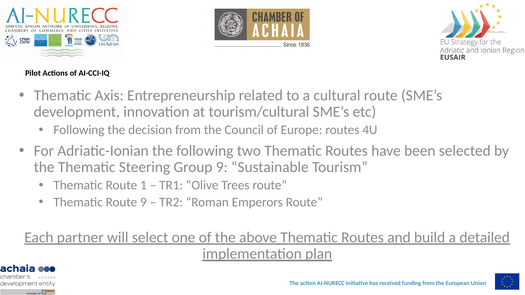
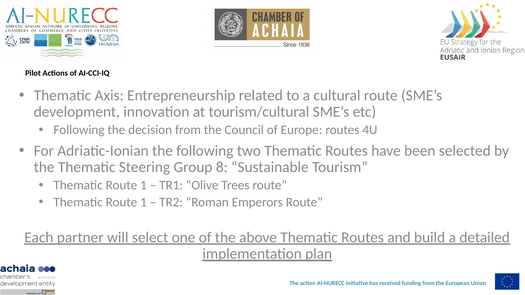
Group 9: 9 -> 8 (222, 167)
9: 9 -> 1 (143, 202)
